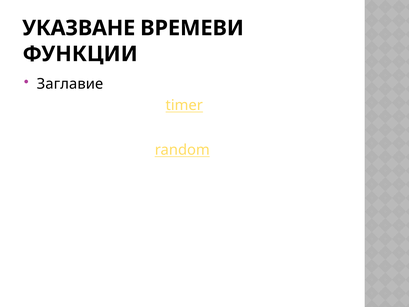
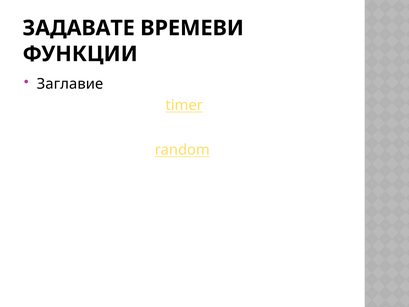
УКАЗВАНЕ: УКАЗВАНЕ -> ЗАДАВАТЕ (79, 28)
